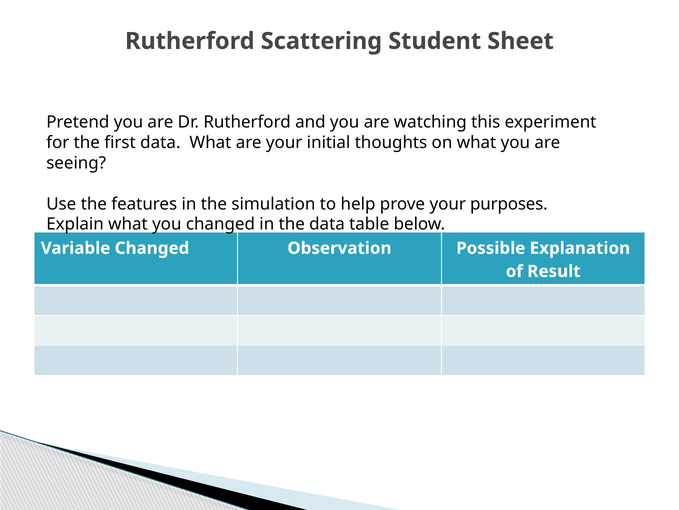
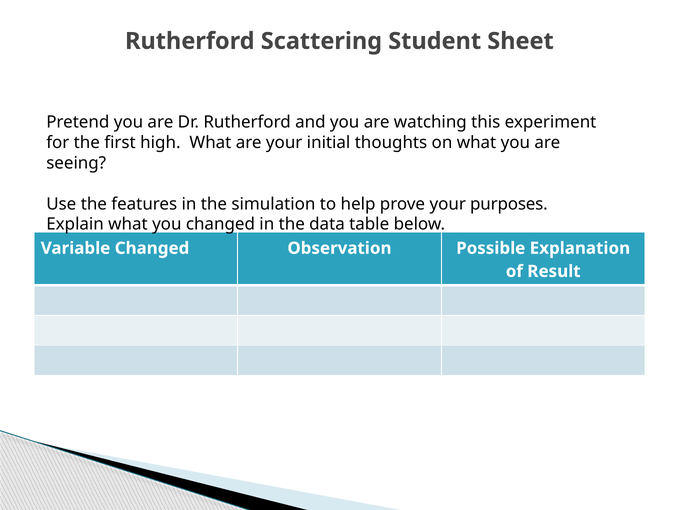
first data: data -> high (160, 143)
